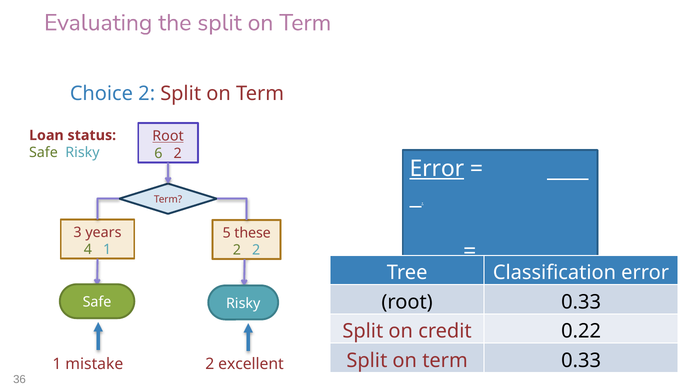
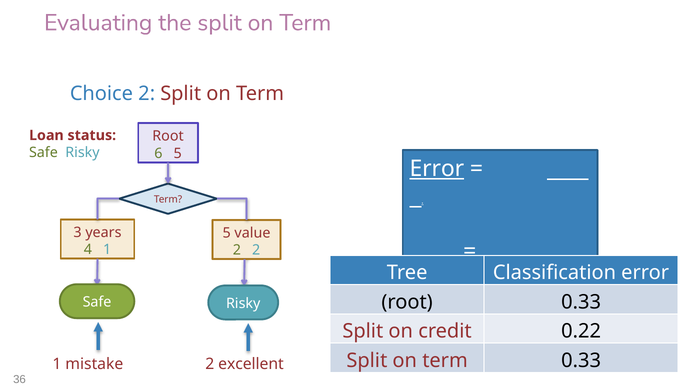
Root underline: present -> none (168, 136)
6 2: 2 -> 5 (178, 153)
these: these -> value (252, 233)
